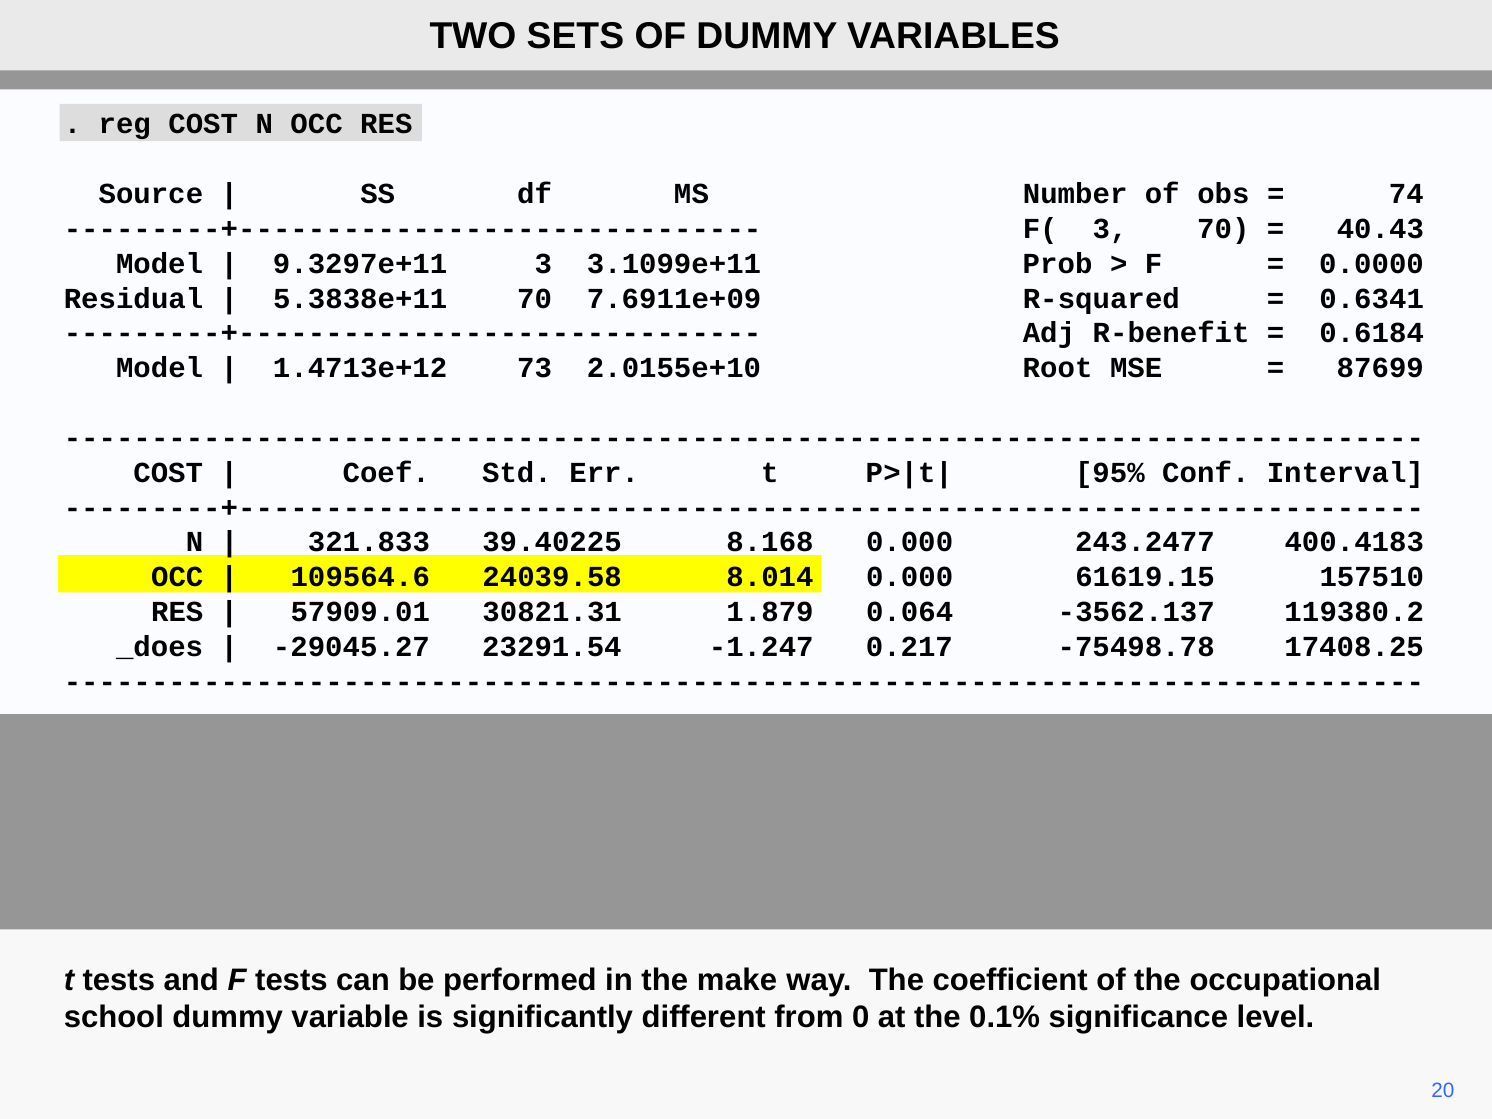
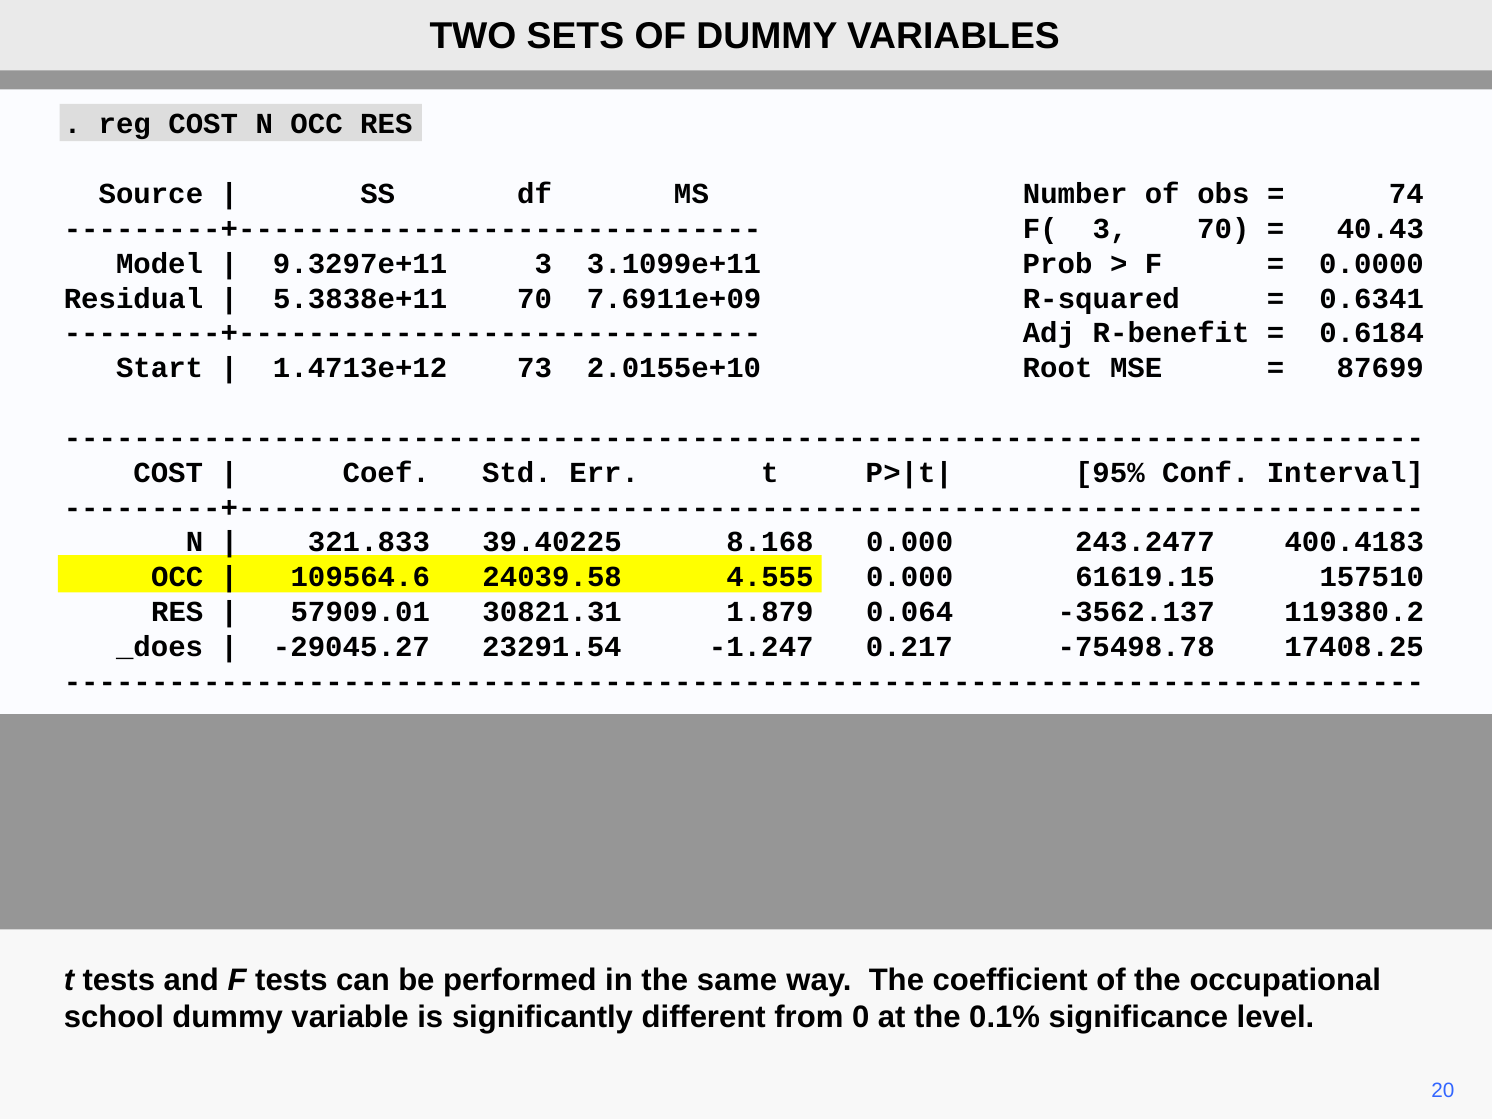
Model: Model -> Start (160, 368)
8.014: 8.014 -> 4.555 (770, 577)
make: make -> same (737, 980)
